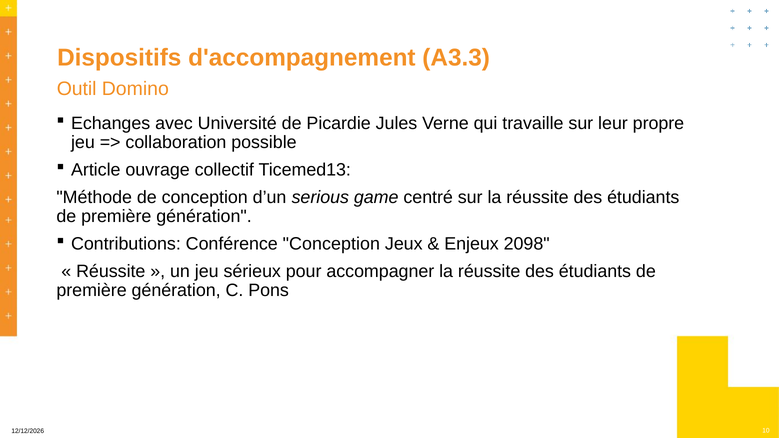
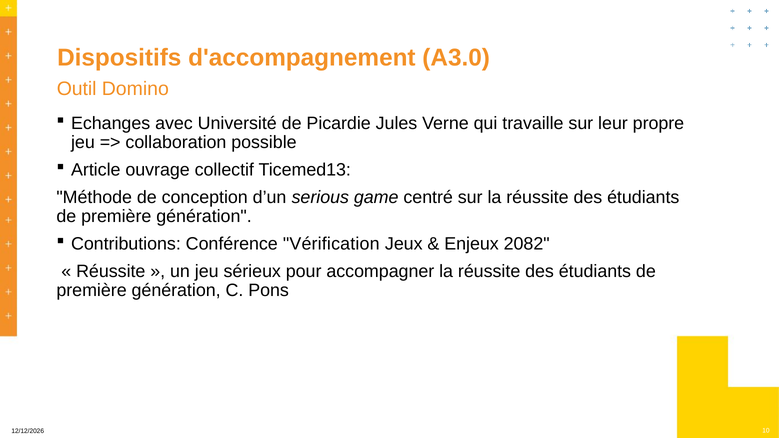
A3.3: A3.3 -> A3.0 (456, 58)
Conférence Conception: Conception -> Vérification (331, 244)
2098: 2098 -> 2082 (527, 244)
